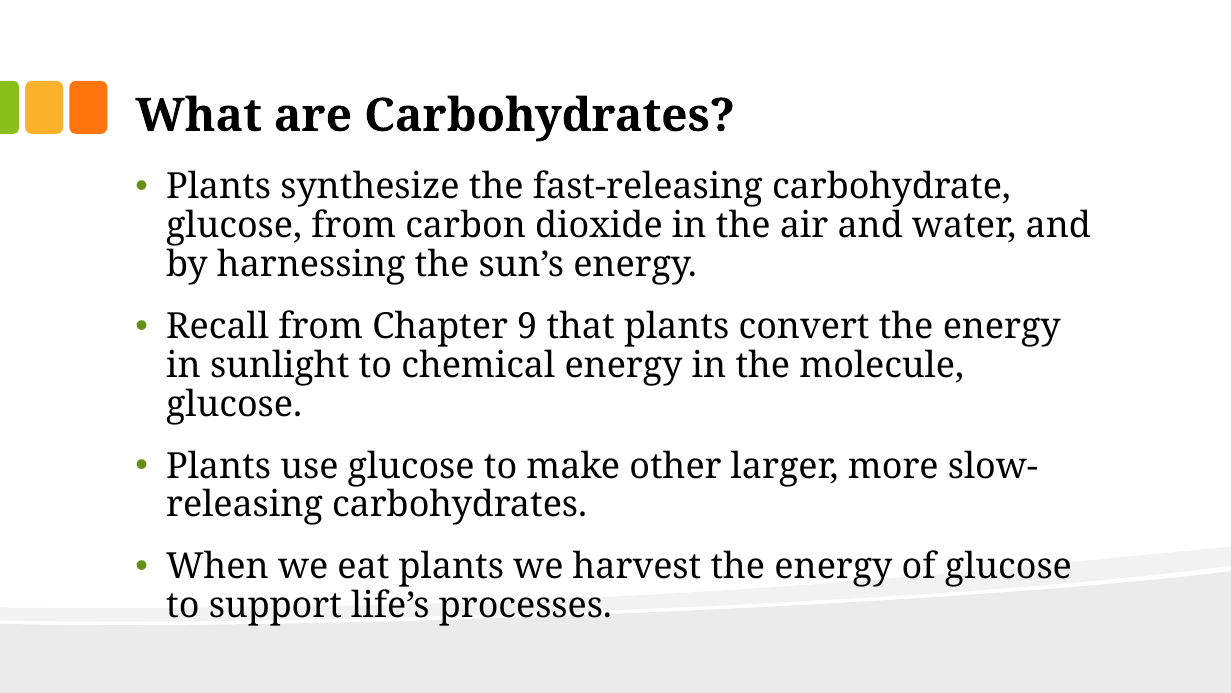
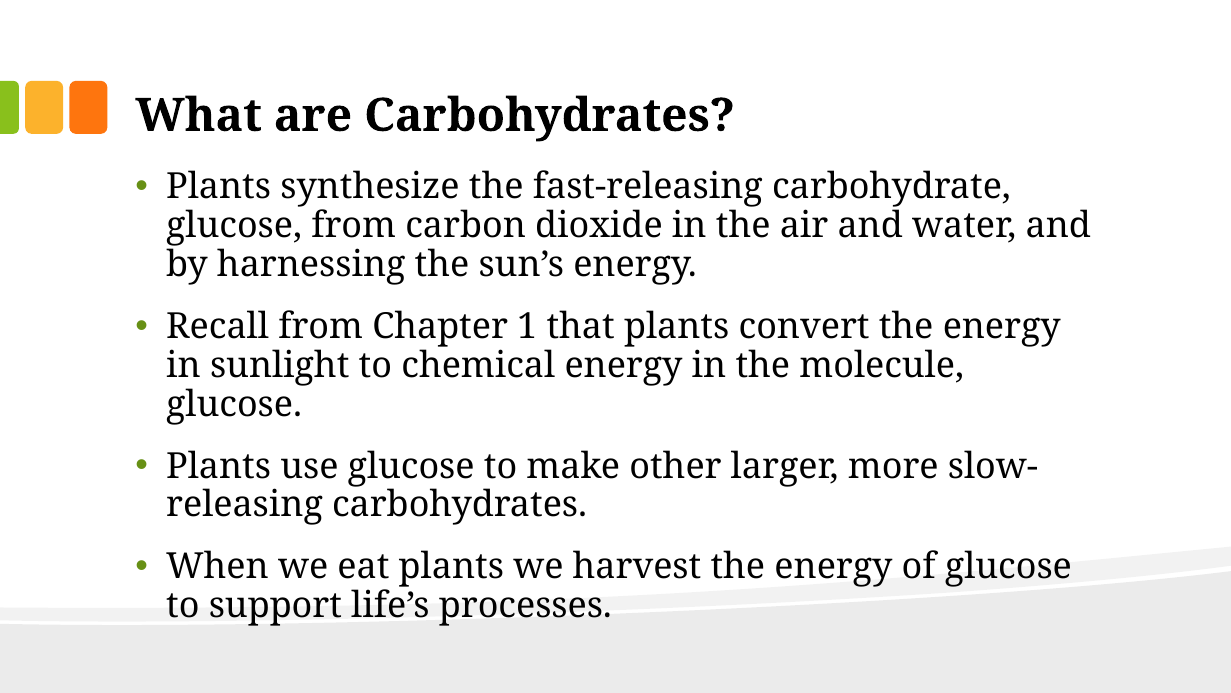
9: 9 -> 1 (527, 326)
